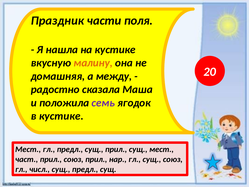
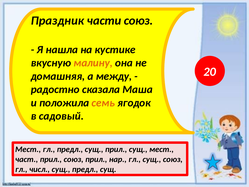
части поля: поля -> союз (139, 21)
семь colour: purple -> orange (103, 103)
в кустике: кустике -> садовый (61, 116)
